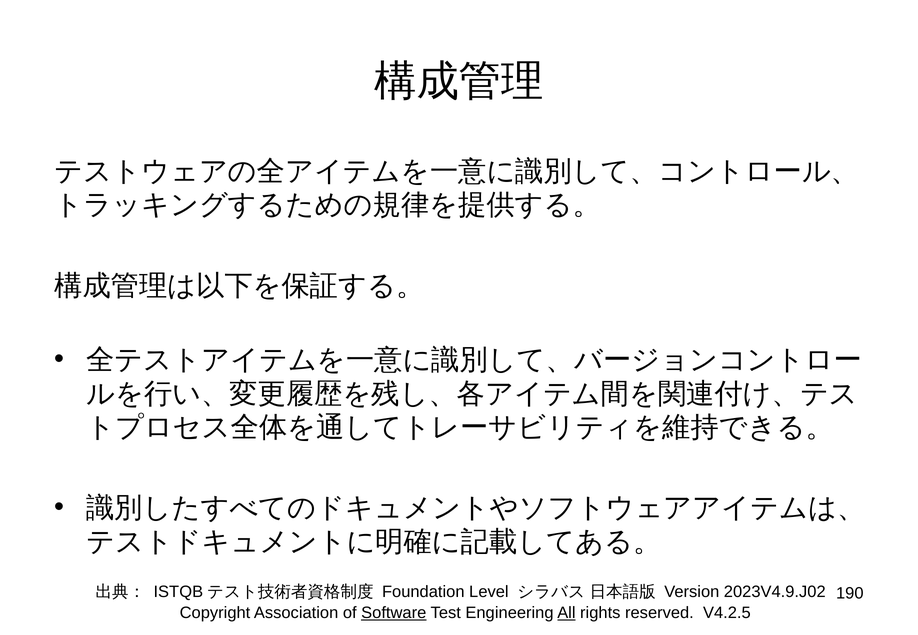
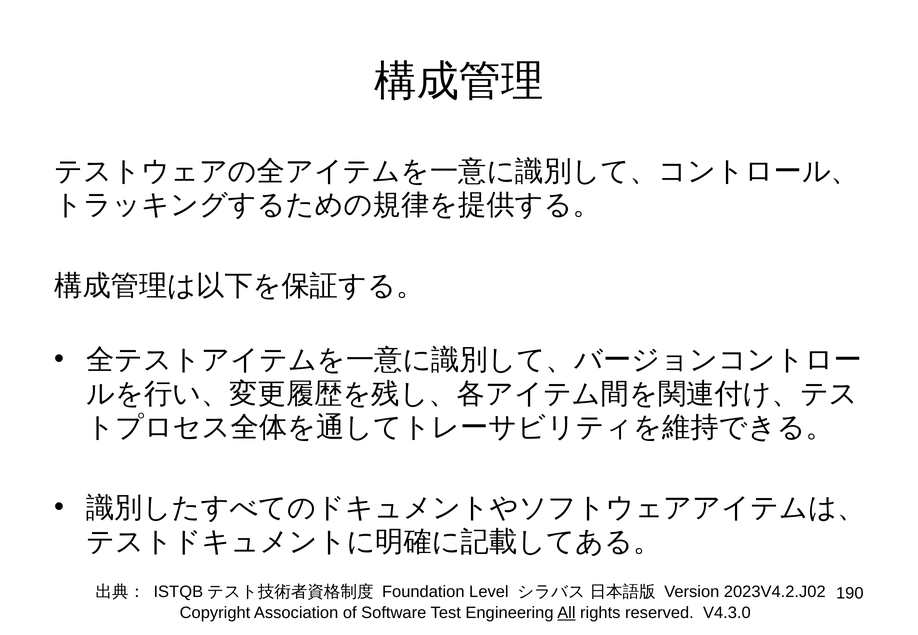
2023V4.9.J02: 2023V4.9.J02 -> 2023V4.2.J02 (775, 592)
Software underline: present -> none (394, 613)
V4.2.5: V4.2.5 -> V4.3.0 (727, 613)
